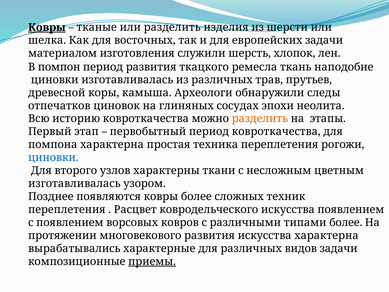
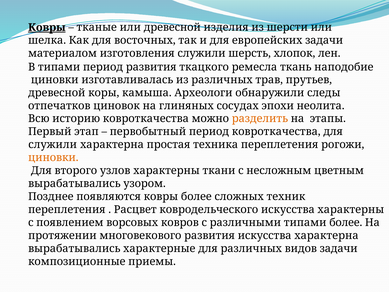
или разделить: разделить -> древесной (172, 27)
В помпон: помпон -> типами (59, 67)
помпона: помпона -> служили (53, 144)
циновки colour: blue -> orange (53, 157)
изготавливалась: изготавливалась -> вырабатывались (74, 183)
искусства появлением: появлением -> характерны (351, 209)
приемы underline: present -> none (152, 261)
